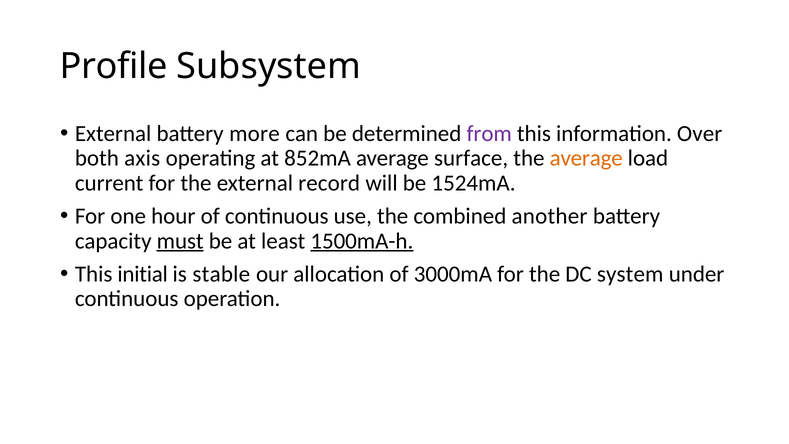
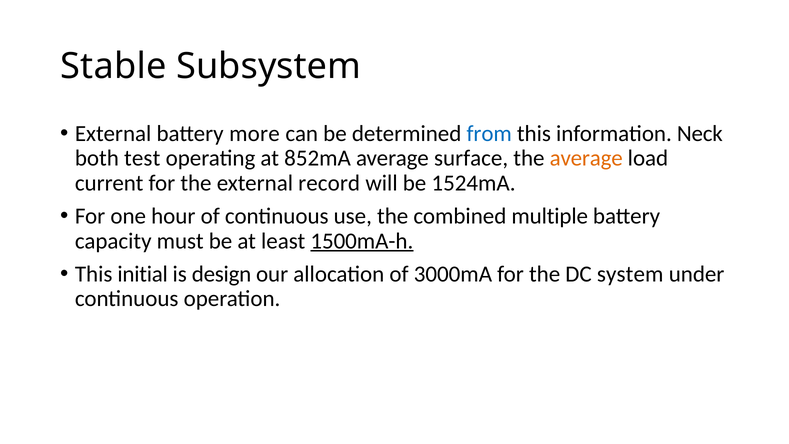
Profile: Profile -> Stable (113, 66)
from colour: purple -> blue (489, 133)
Over: Over -> Neck (700, 133)
axis: axis -> test (142, 158)
another: another -> multiple (550, 216)
must underline: present -> none (180, 241)
stable: stable -> design (222, 274)
